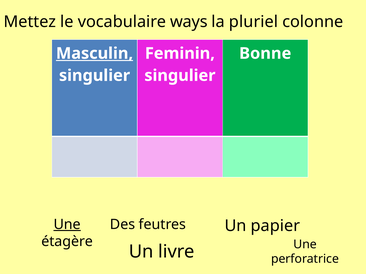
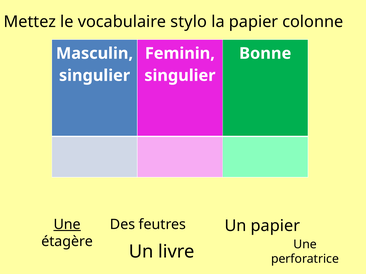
ways: ways -> stylo (189, 22)
la pluriel: pluriel -> papier (254, 22)
Masculin underline: present -> none (95, 54)
